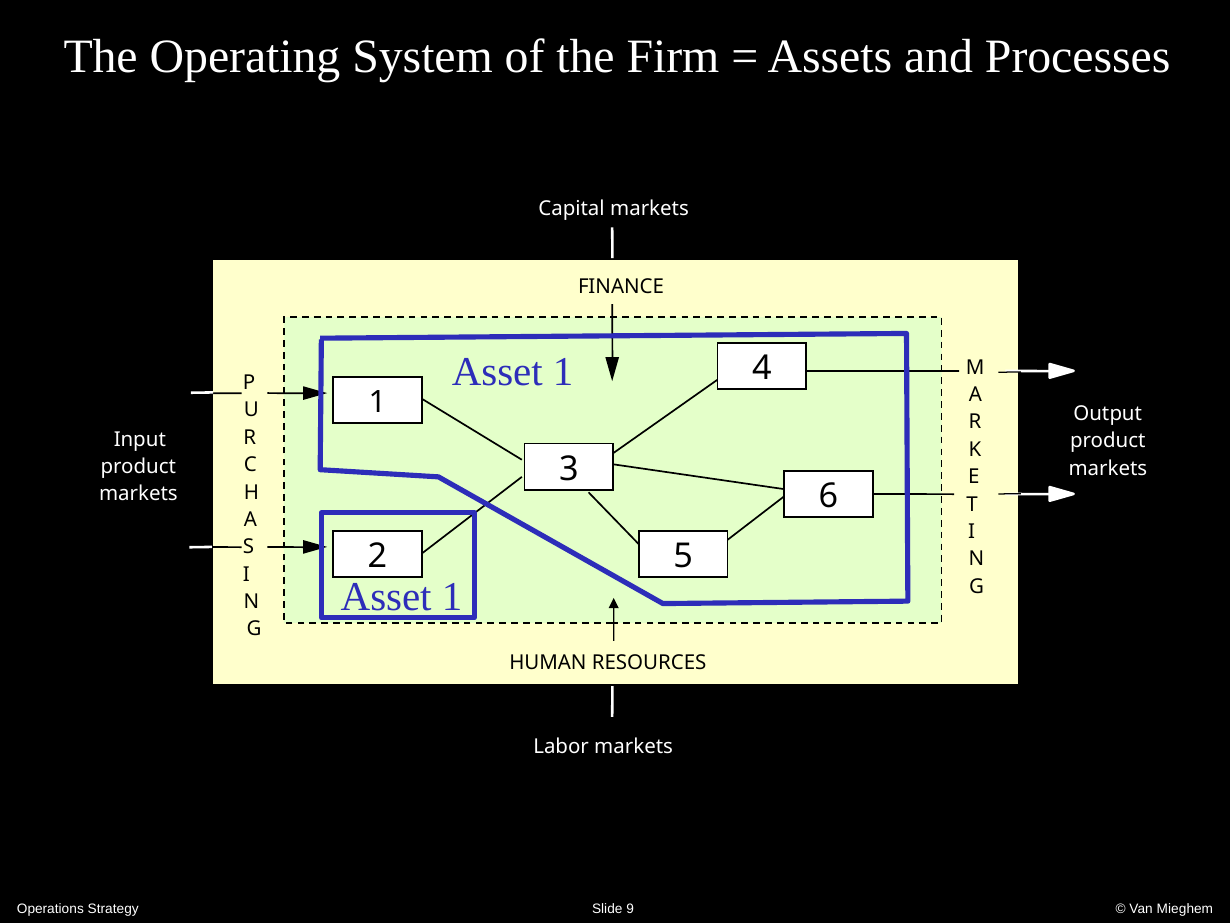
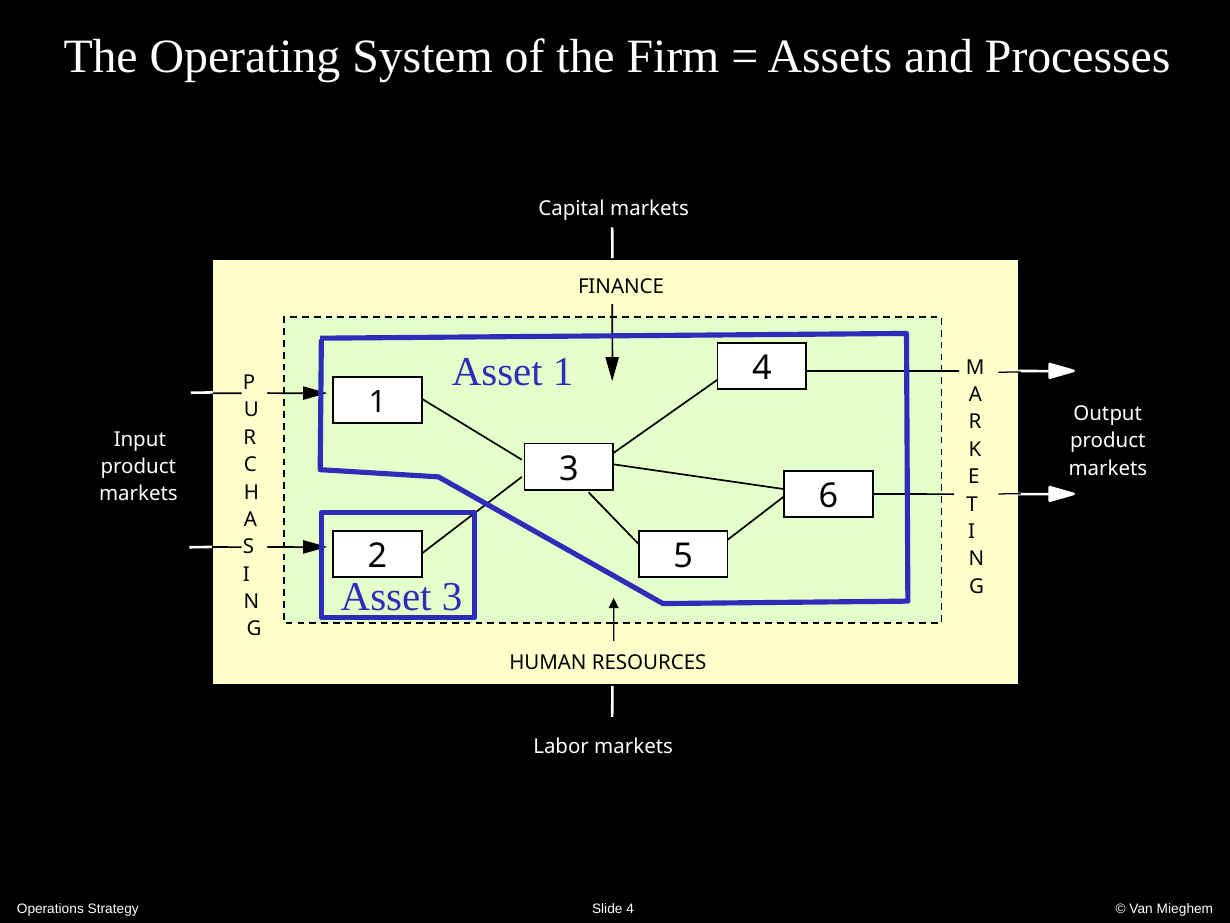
1: 1 -> 3 (452, 596)
9: 9 -> 4 (630, 909)
